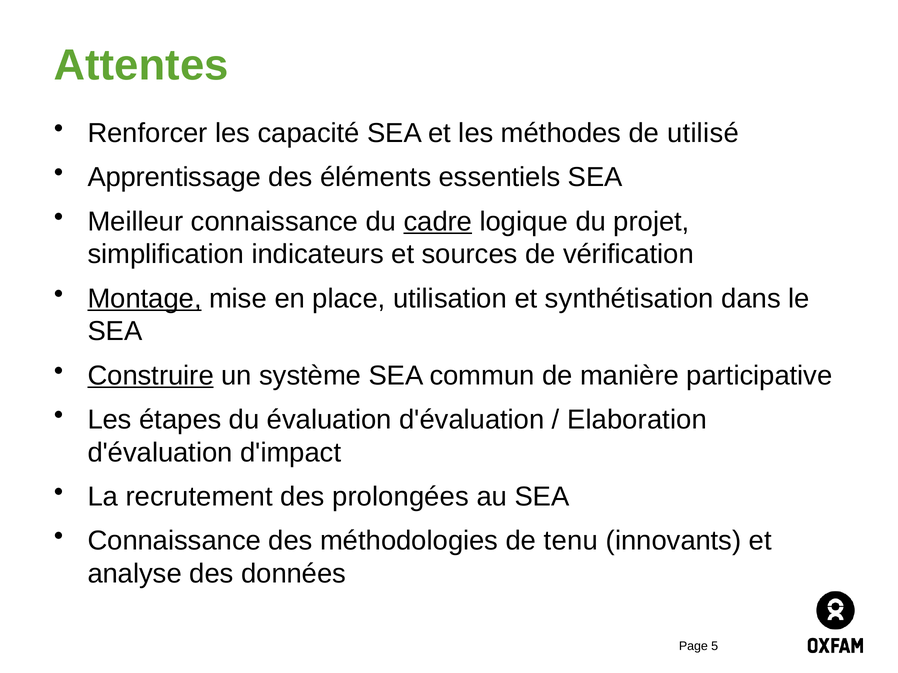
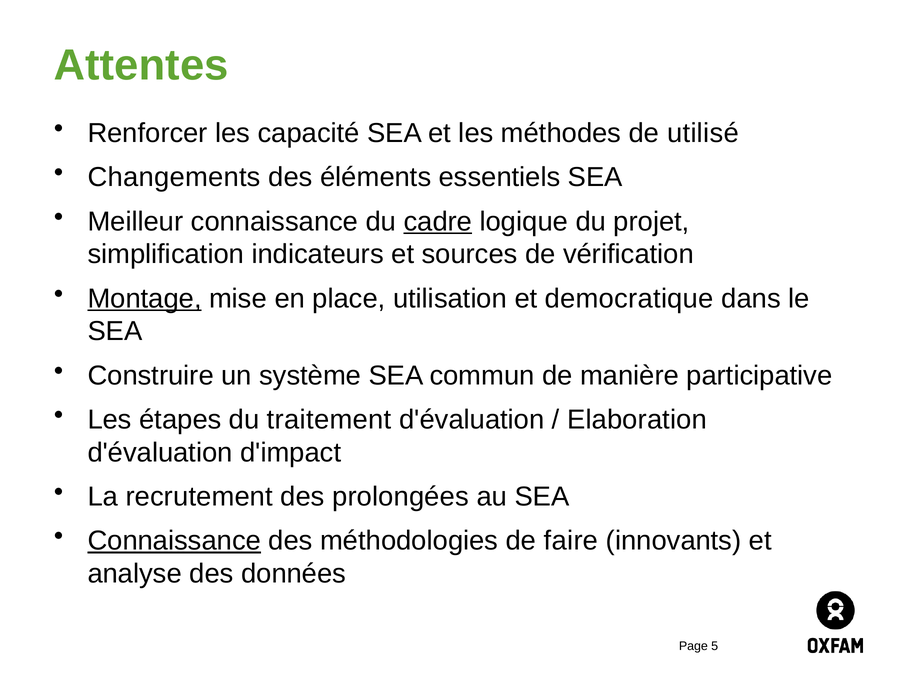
Apprentissage: Apprentissage -> Changements (174, 177)
synthétisation: synthétisation -> democratique (629, 299)
Construire underline: present -> none (151, 376)
évaluation: évaluation -> traitement (329, 420)
Connaissance underline: none -> present (174, 541)
tenu: tenu -> faire (571, 541)
